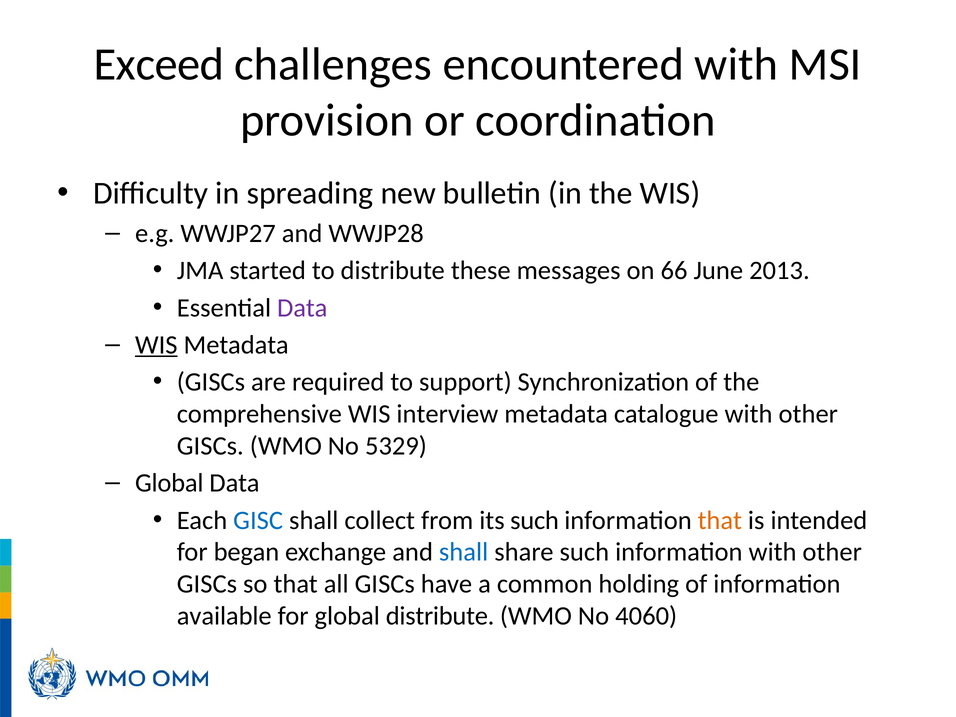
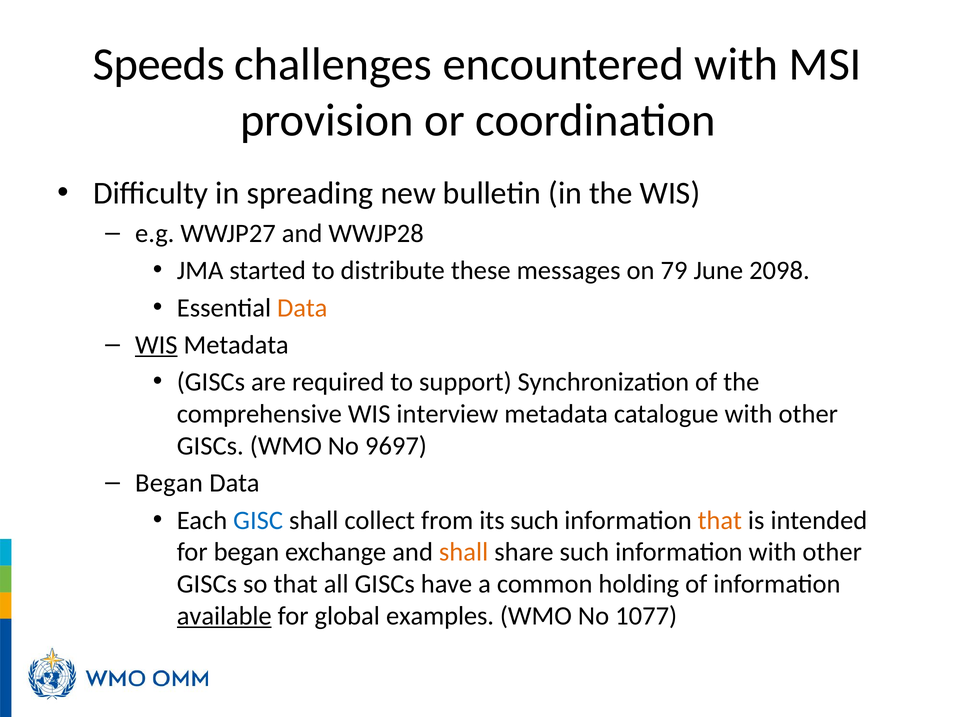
Exceed: Exceed -> Speeds (159, 65)
66: 66 -> 79 (674, 271)
2013: 2013 -> 2098 (779, 271)
Data colour: purple -> orange (302, 308)
5329: 5329 -> 9697 (396, 446)
Global: Global -> Began (169, 483)
shall colour: blue -> orange (464, 552)
available underline: none -> present (224, 616)
global distribute: distribute -> examples (440, 616)
4060: 4060 -> 1077 (646, 616)
